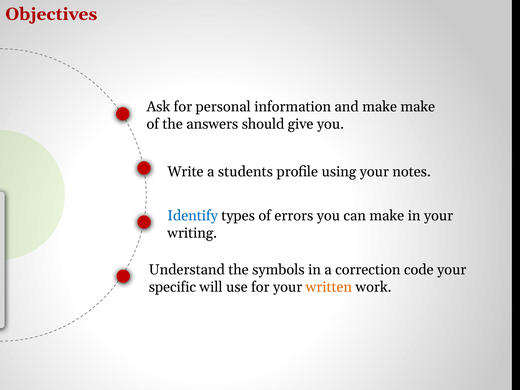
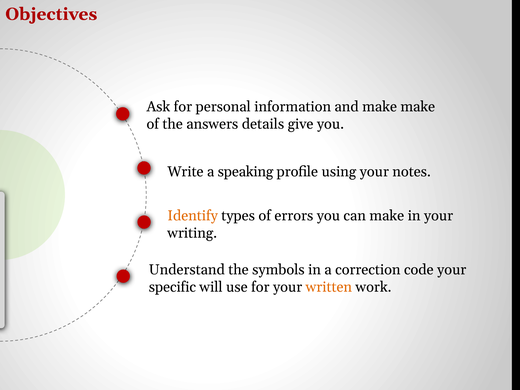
should: should -> details (263, 124)
students: students -> speaking (246, 172)
Identify colour: blue -> orange (193, 216)
